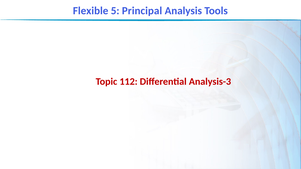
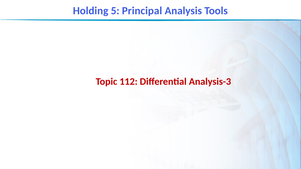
Flexible: Flexible -> Holding (91, 11)
